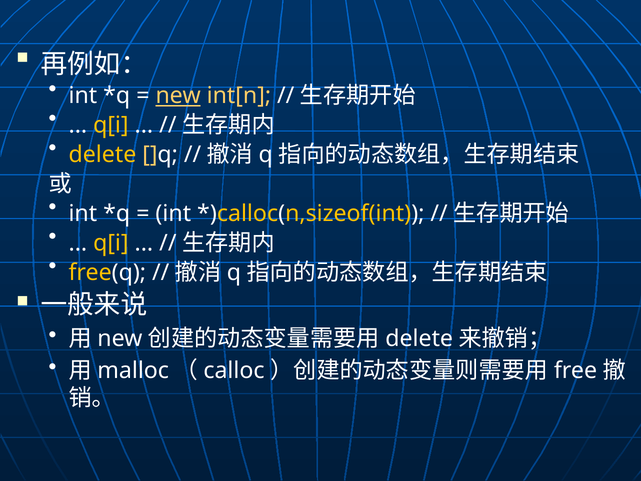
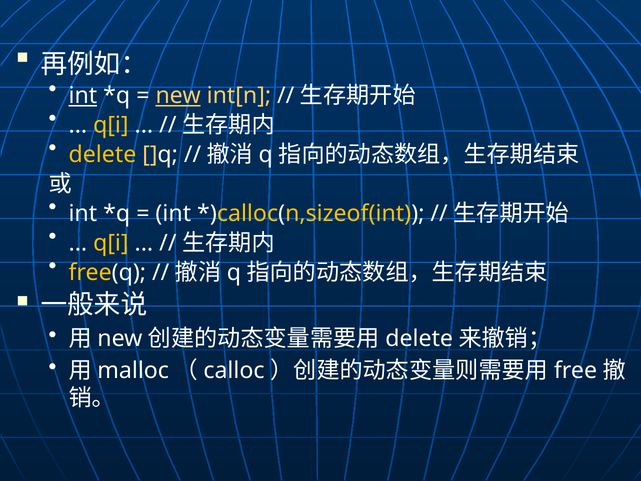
int underline: none -> present (83, 96)
